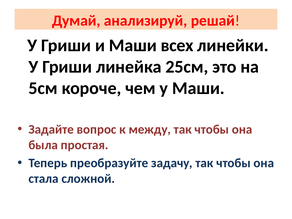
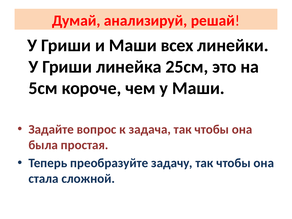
между: между -> задача (150, 129)
